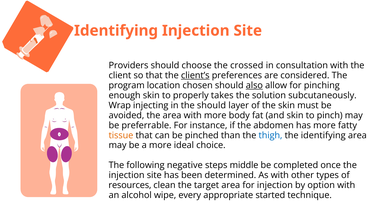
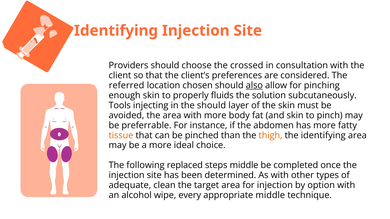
client’s underline: present -> none (195, 76)
program: program -> referred (127, 86)
takes: takes -> fluids (222, 96)
Wrap: Wrap -> Tools (120, 106)
thigh colour: blue -> orange (271, 136)
negative: negative -> replaced (185, 165)
resources: resources -> adequate (130, 185)
appropriate started: started -> middle (270, 195)
